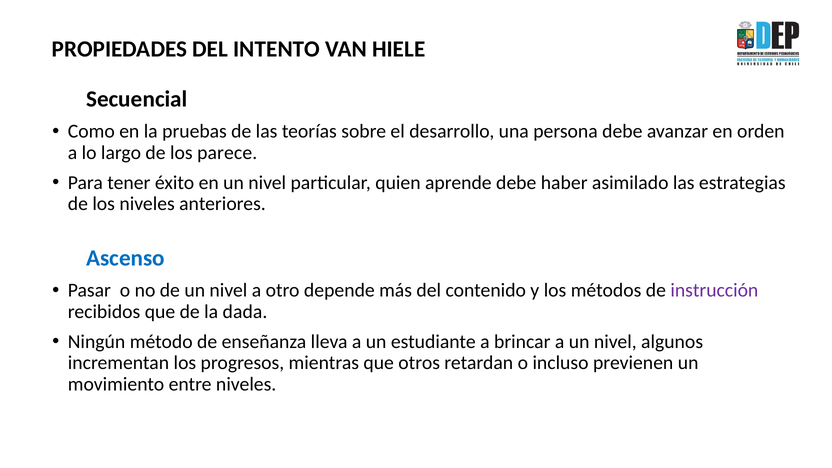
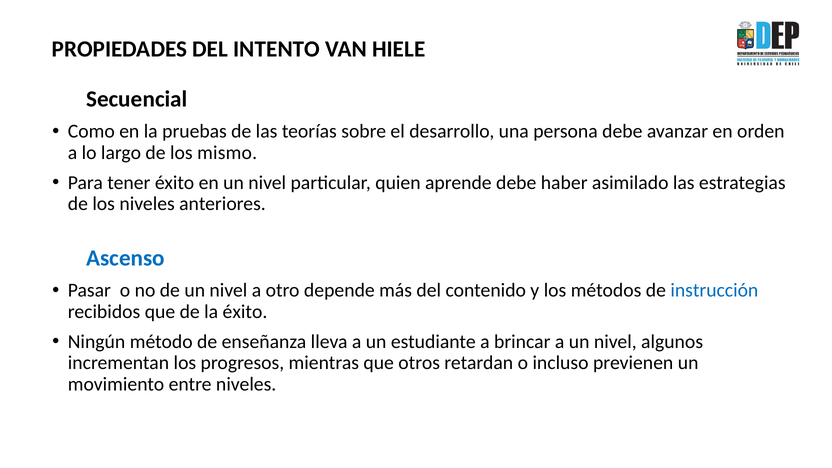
parece: parece -> mismo (227, 153)
instrucción colour: purple -> blue (714, 291)
la dada: dada -> éxito (245, 312)
